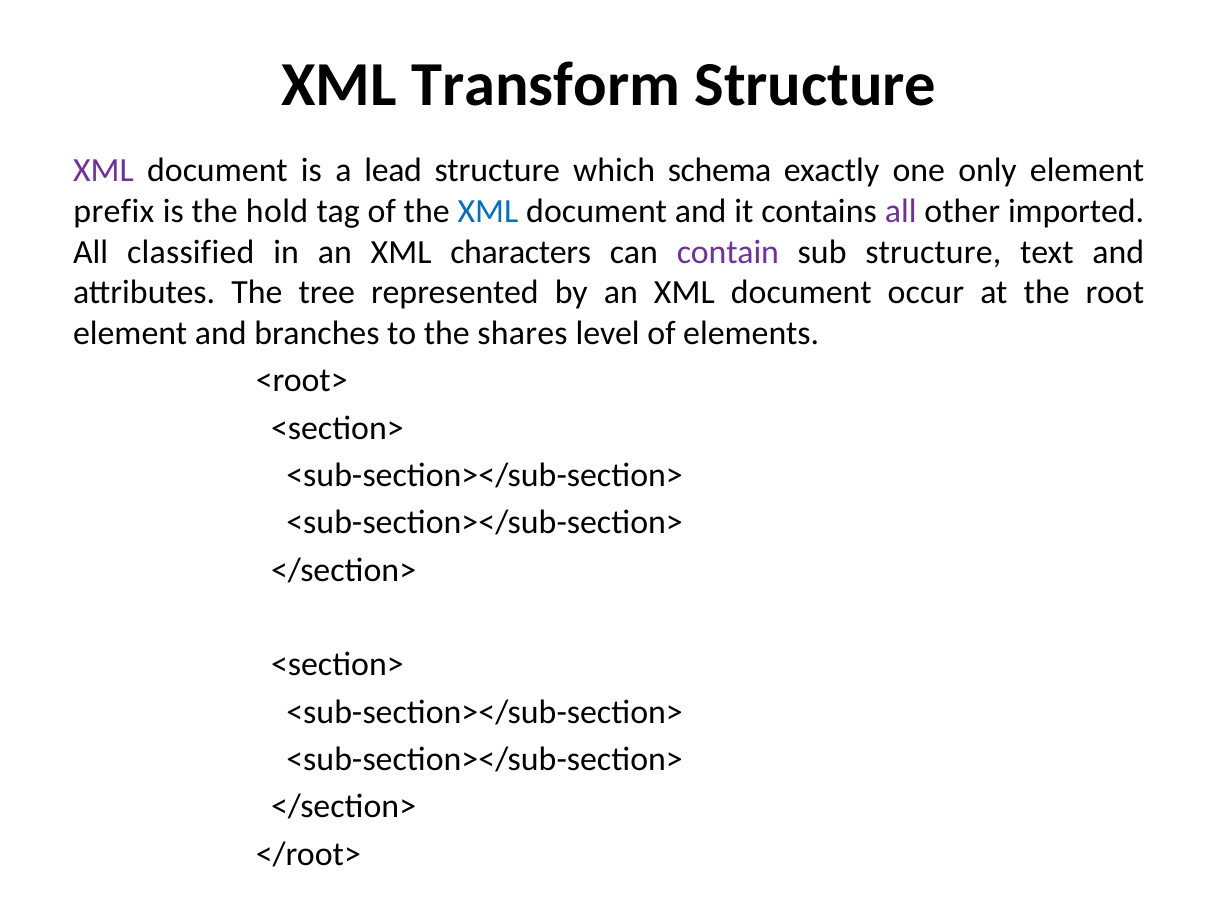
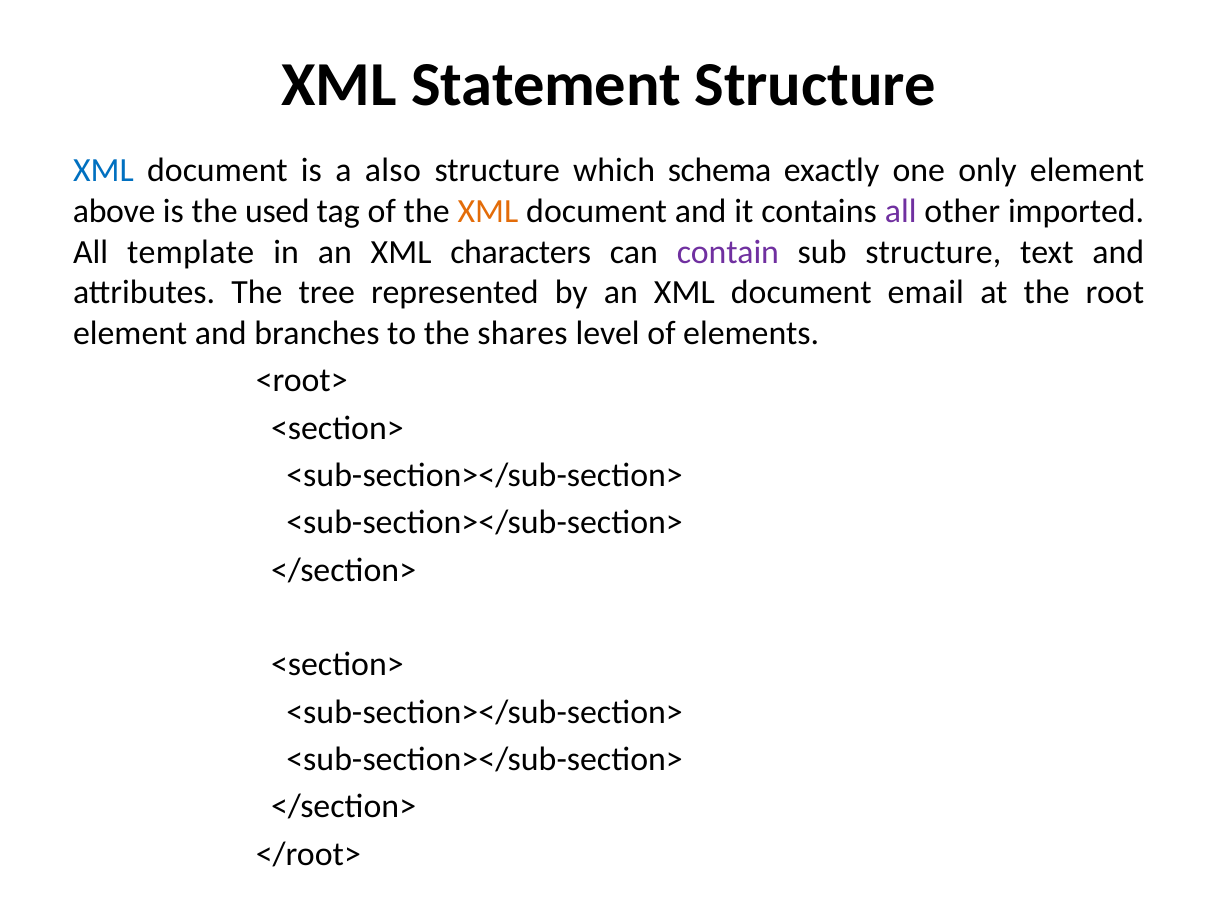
Transform: Transform -> Statement (546, 85)
XML colour: purple -> blue (103, 171)
lead: lead -> also (393, 171)
prefix: prefix -> above (114, 211)
hold: hold -> used (277, 211)
XML colour: blue -> orange (488, 211)
classified: classified -> template (191, 252)
occur: occur -> email (926, 293)
